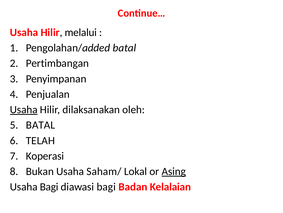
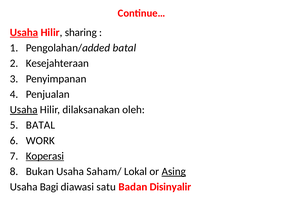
Usaha underline: none -> present (24, 32)
melalui: melalui -> sharing (81, 32)
Pertimbangan: Pertimbangan -> Kesejahteraan (57, 63)
TELAH: TELAH -> WORK (40, 140)
Koperasi underline: none -> present (45, 155)
diawasi bagi: bagi -> satu (106, 186)
Kelalaian: Kelalaian -> Disinyalir (170, 186)
